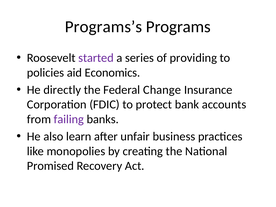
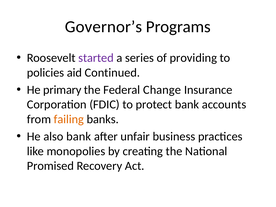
Programs’s: Programs’s -> Governor’s (103, 27)
Economics: Economics -> Continued (112, 73)
directly: directly -> primary (62, 90)
failing colour: purple -> orange (69, 119)
also learn: learn -> bank (79, 136)
